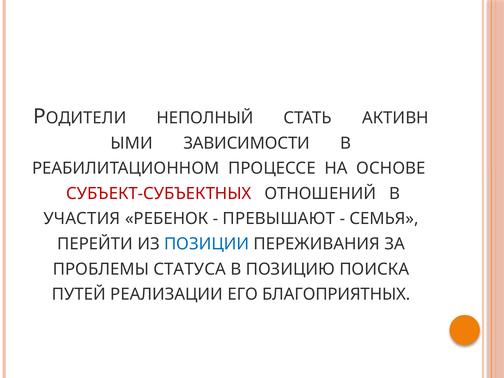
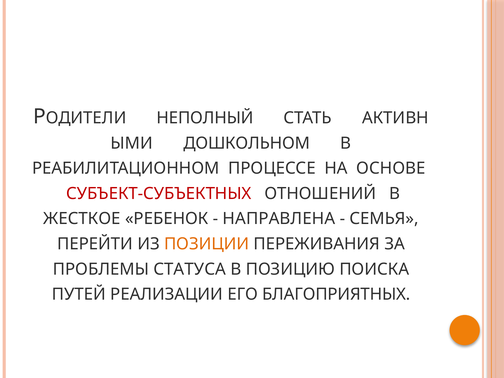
ЗАВИСИМОСТИ: ЗАВИСИМОСТИ -> ДОШКОЛЬНОМ (247, 143)
УЧАСТИЯ: УЧАСТИЯ -> ЖЕСТКОЕ (82, 219)
ПРЕВЫШАЮТ: ПРЕВЫШАЮТ -> НАПРАВЛЕНА (279, 219)
ПОЗИЦИИ colour: blue -> orange (207, 244)
